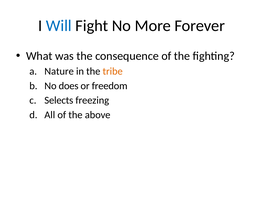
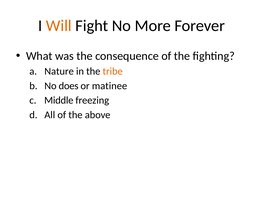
Will colour: blue -> orange (59, 26)
freedom: freedom -> matinee (110, 86)
Selects: Selects -> Middle (59, 100)
